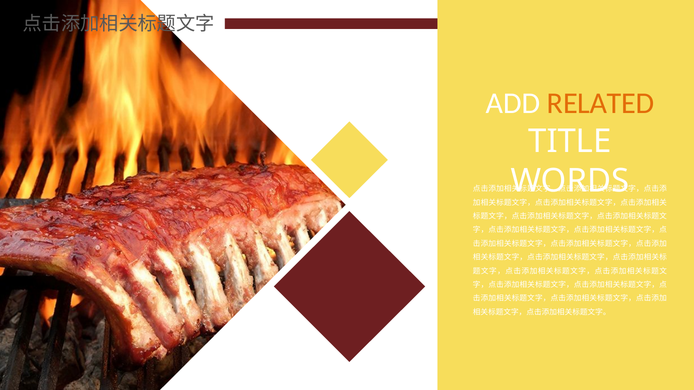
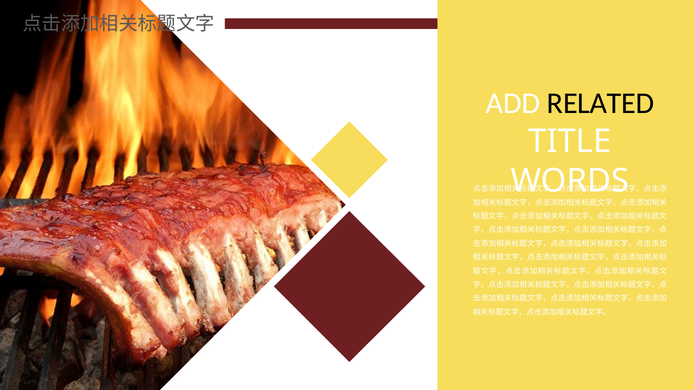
RELATED colour: orange -> black (601, 103)
